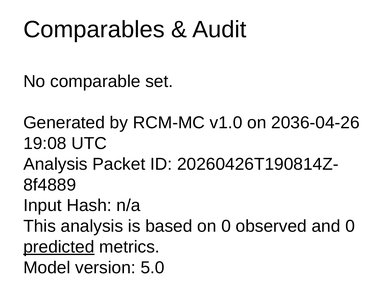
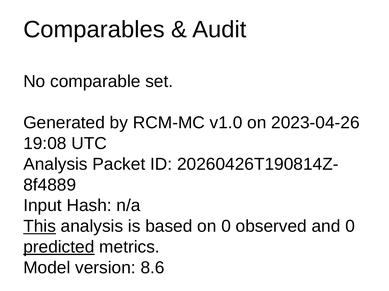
2036-04-26: 2036-04-26 -> 2023-04-26 (315, 123)
This underline: none -> present (40, 227)
5.0: 5.0 -> 8.6 (153, 268)
